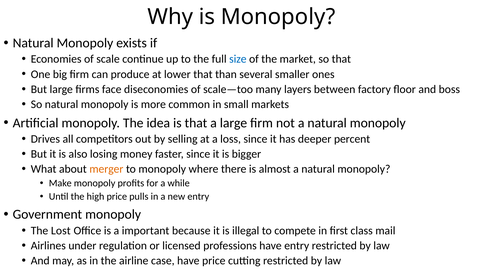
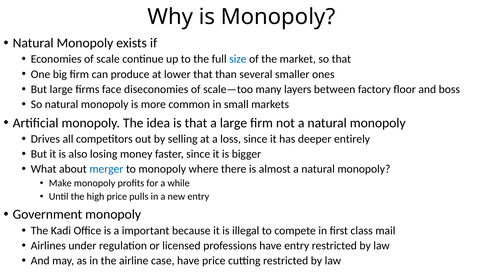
percent: percent -> entirely (352, 139)
merger colour: orange -> blue (106, 169)
Lost: Lost -> Kadi (61, 230)
